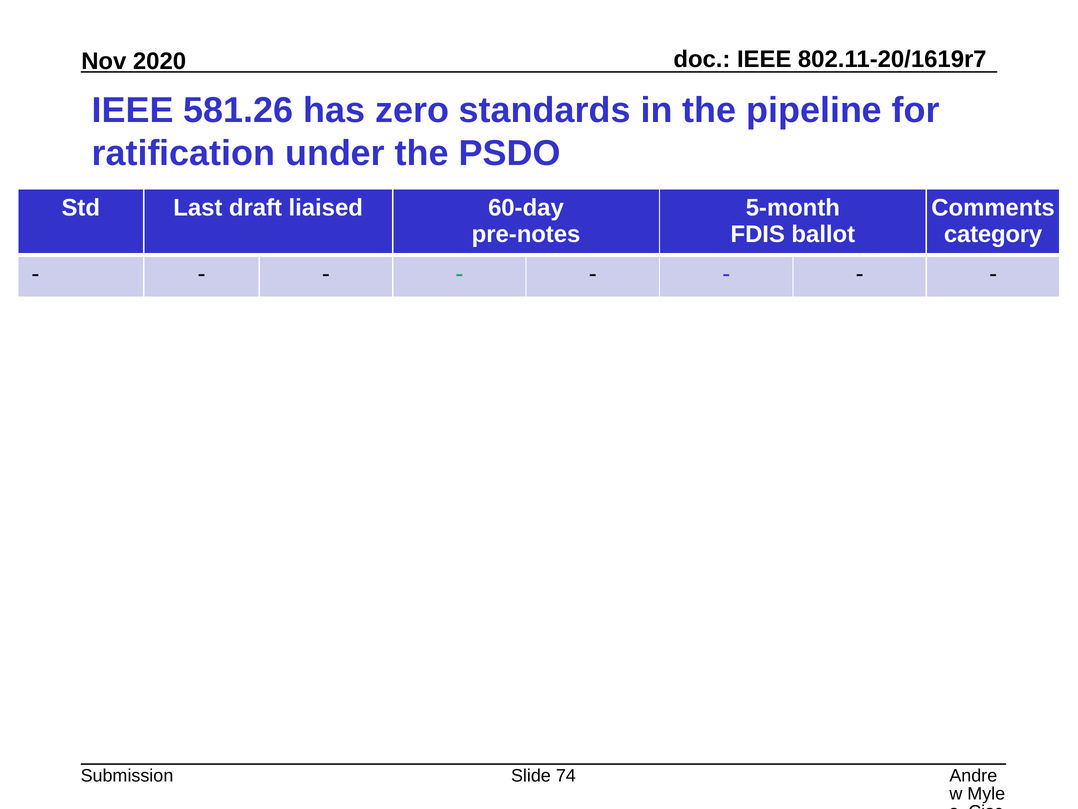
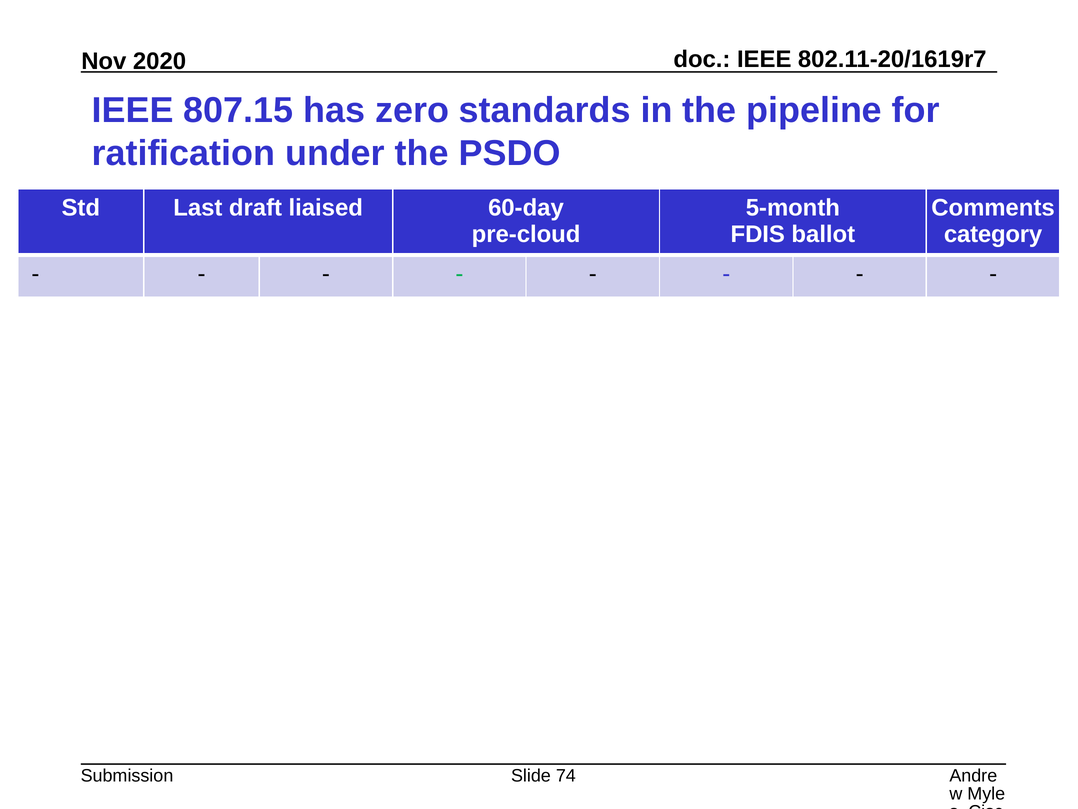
581.26: 581.26 -> 807.15 (238, 110)
pre-notes: pre-notes -> pre-cloud (526, 234)
